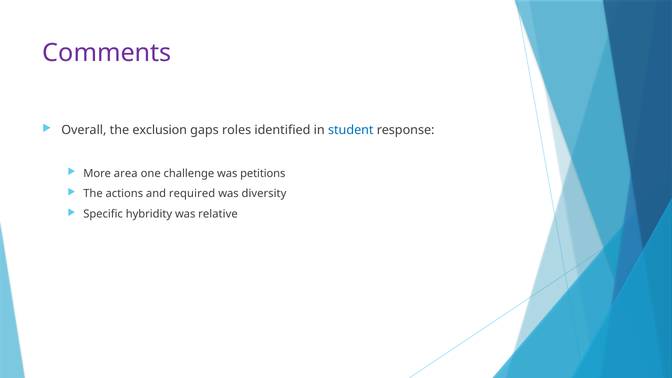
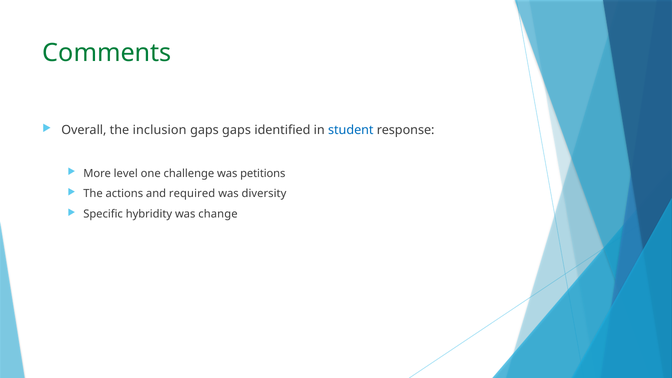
Comments colour: purple -> green (107, 53)
exclusion: exclusion -> inclusion (160, 130)
gaps roles: roles -> gaps (237, 130)
area: area -> level (126, 173)
relative: relative -> change (218, 214)
